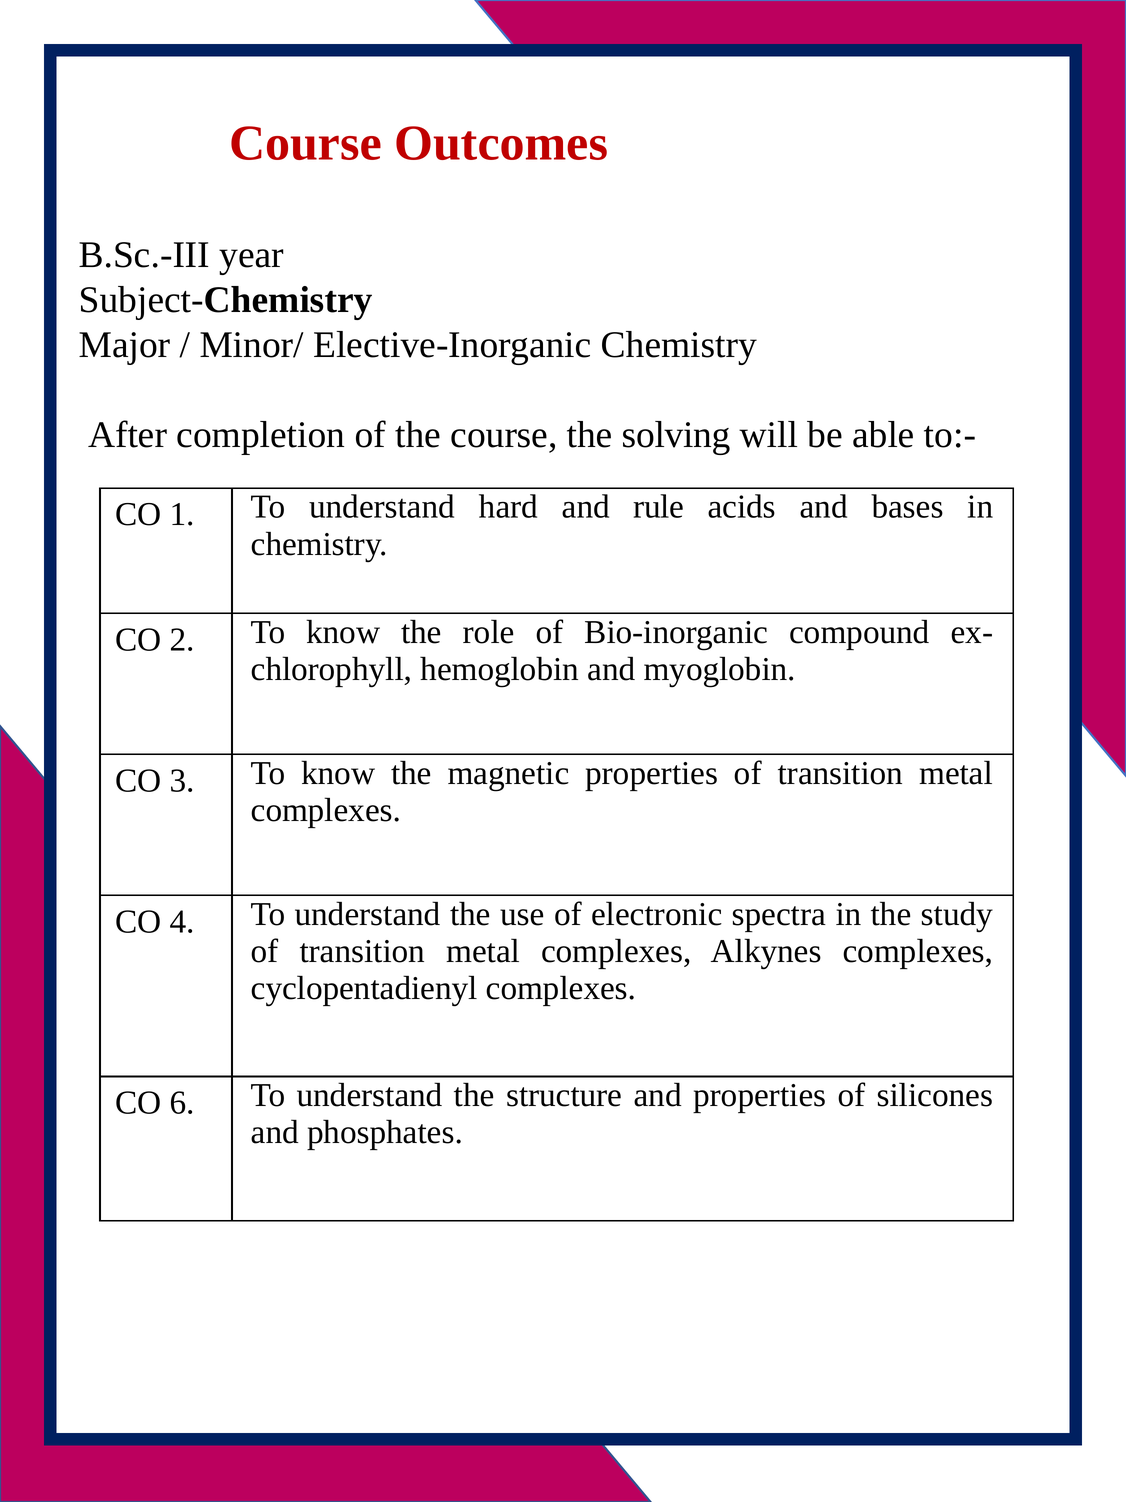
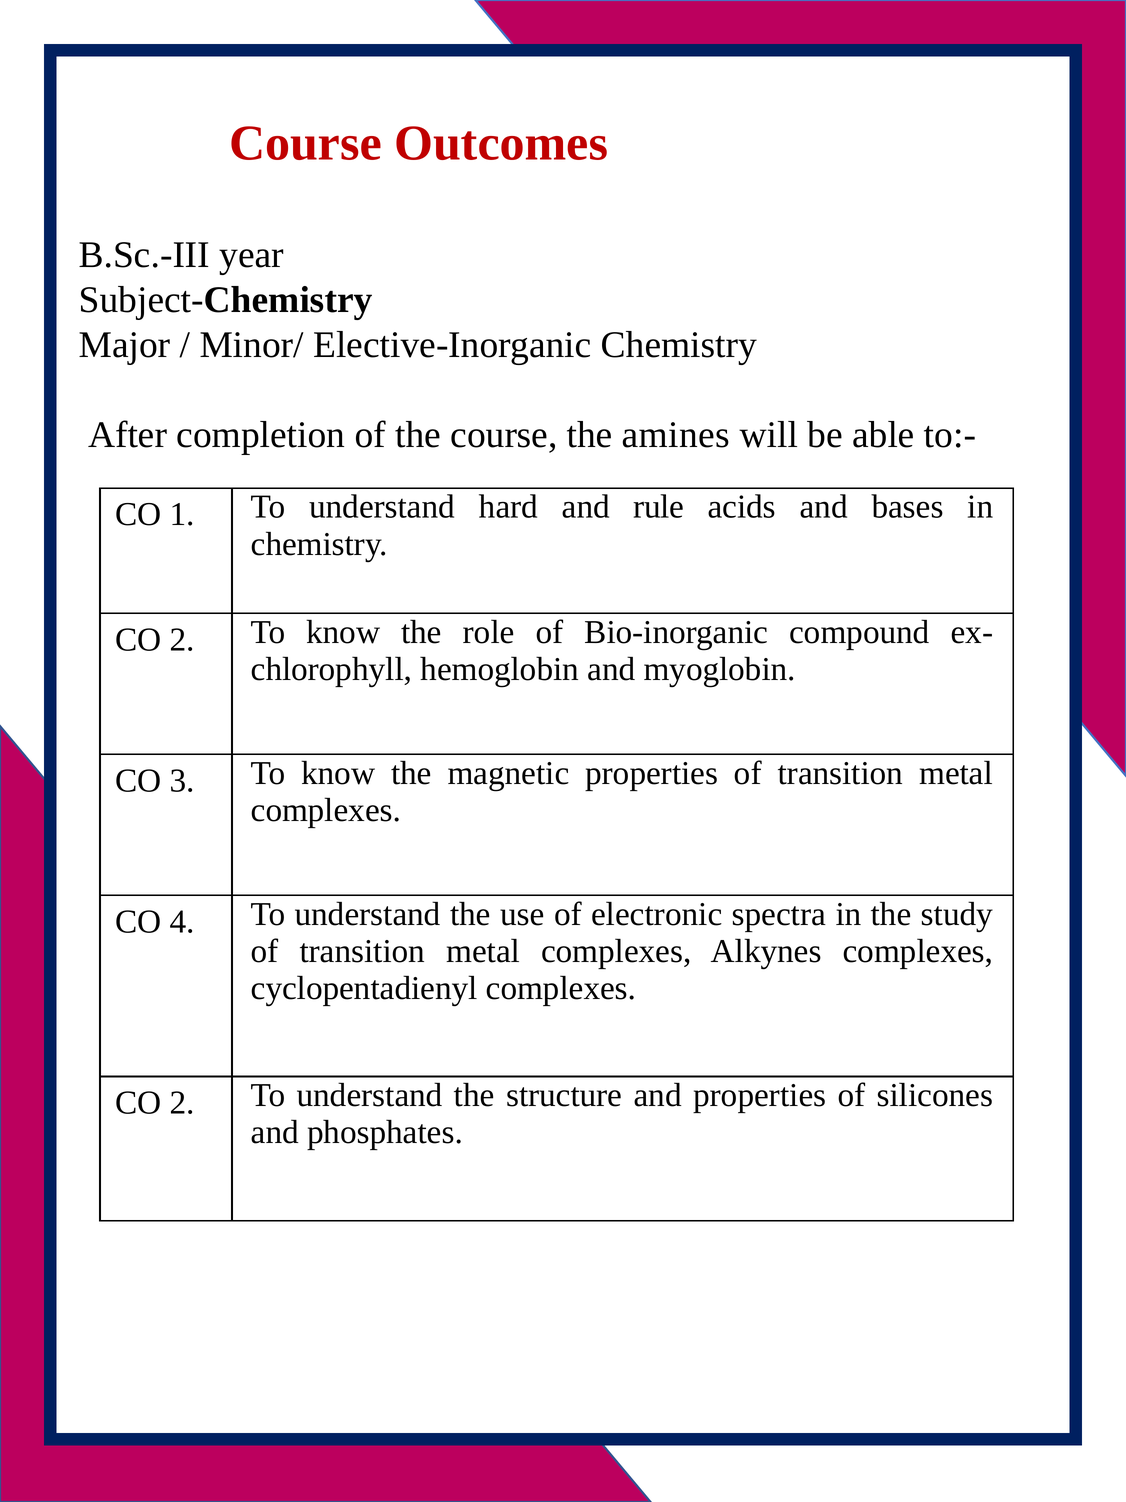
solving: solving -> amines (676, 435)
6: 6 -> 2 (182, 1102)
